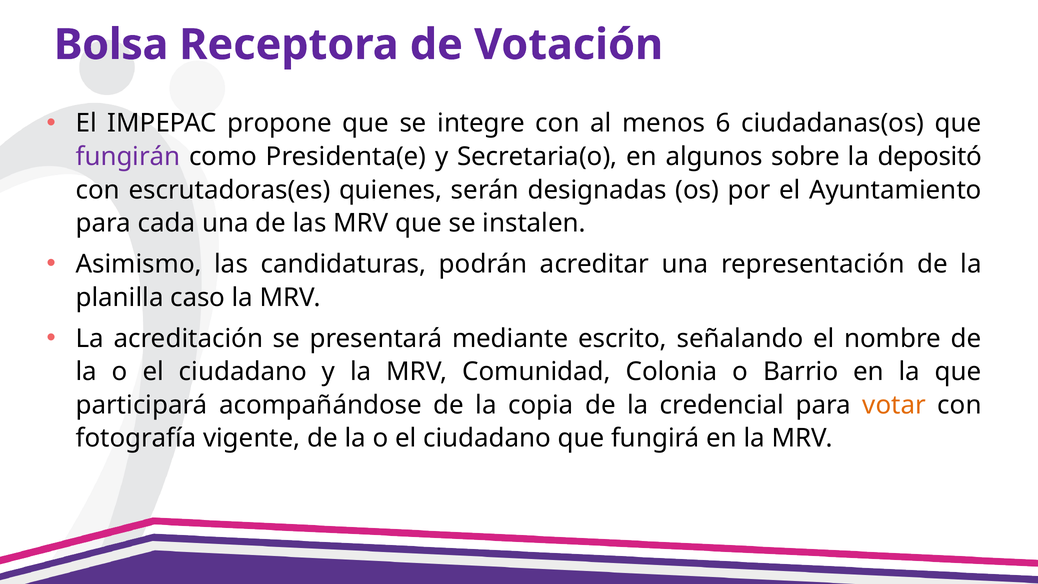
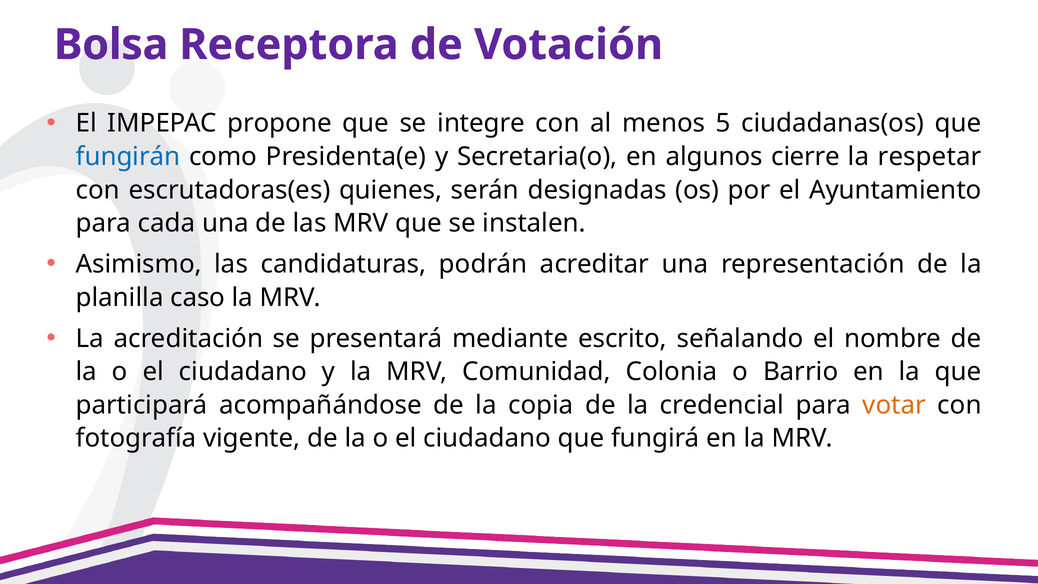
6: 6 -> 5 (723, 123)
fungirán colour: purple -> blue (128, 157)
sobre: sobre -> cierre (806, 157)
depositó: depositó -> respetar (930, 157)
